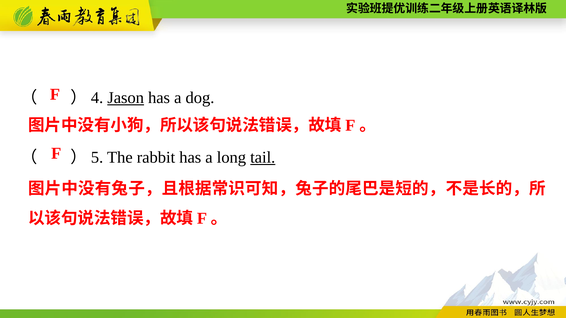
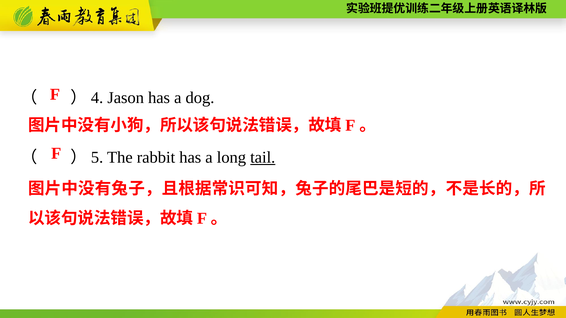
Jason underline: present -> none (126, 98)
